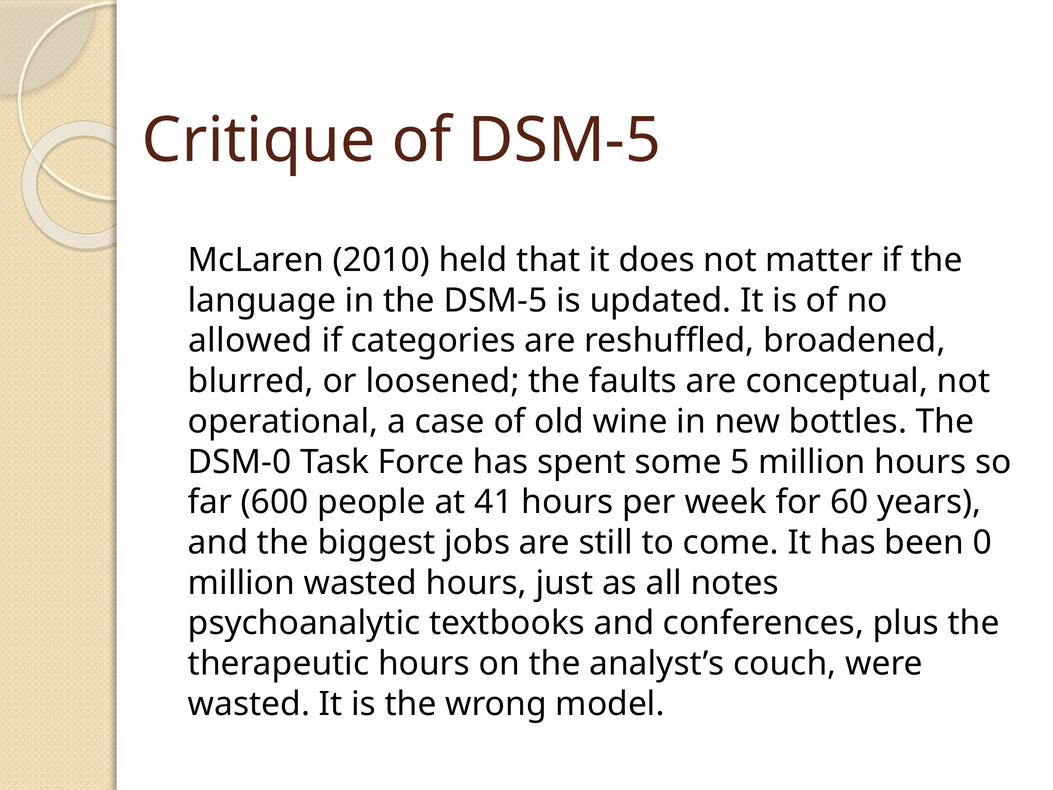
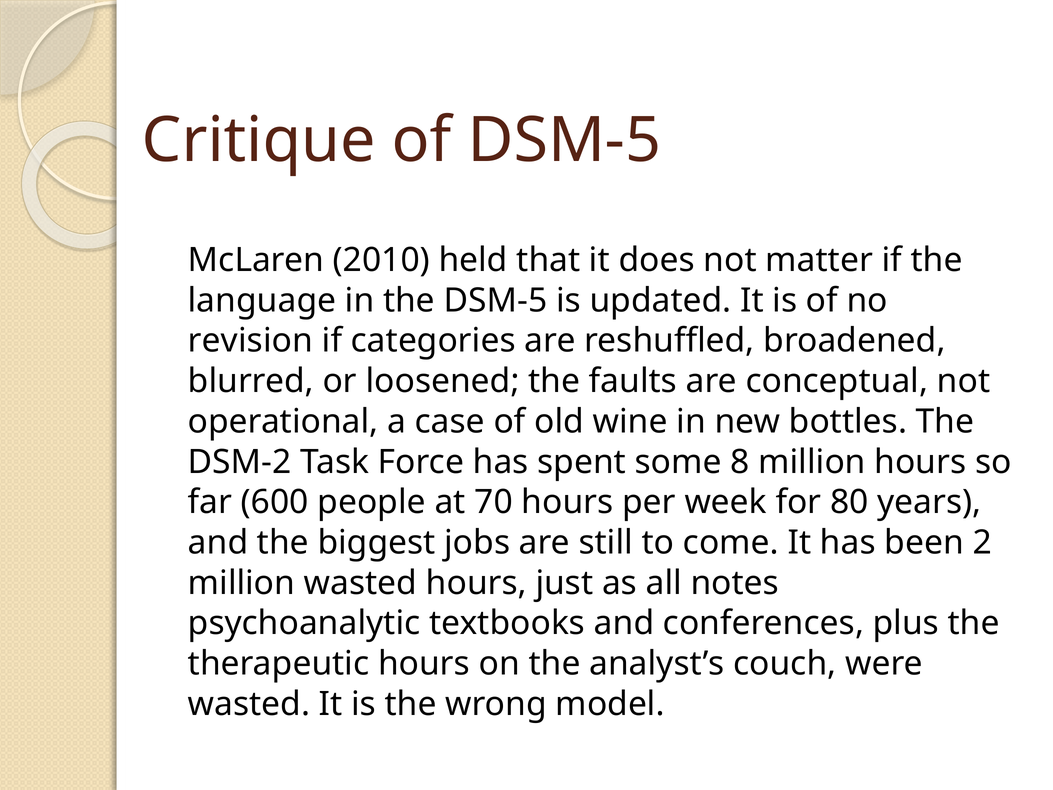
allowed: allowed -> revision (250, 341)
DSM-0: DSM-0 -> DSM-2 (240, 462)
5: 5 -> 8 (740, 462)
41: 41 -> 70 (494, 502)
60: 60 -> 80 (849, 502)
0: 0 -> 2 (982, 542)
